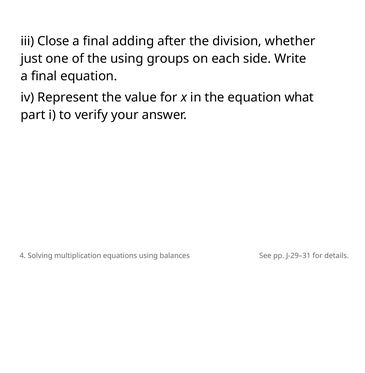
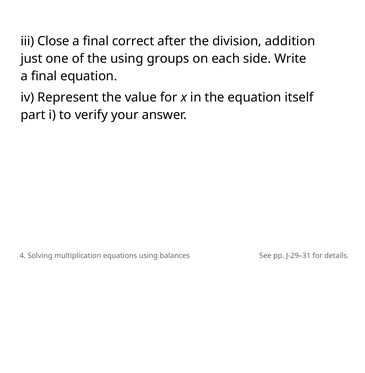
adding: adding -> correct (133, 41)
whether: whether -> addition (290, 41)
what: what -> itself (299, 97)
